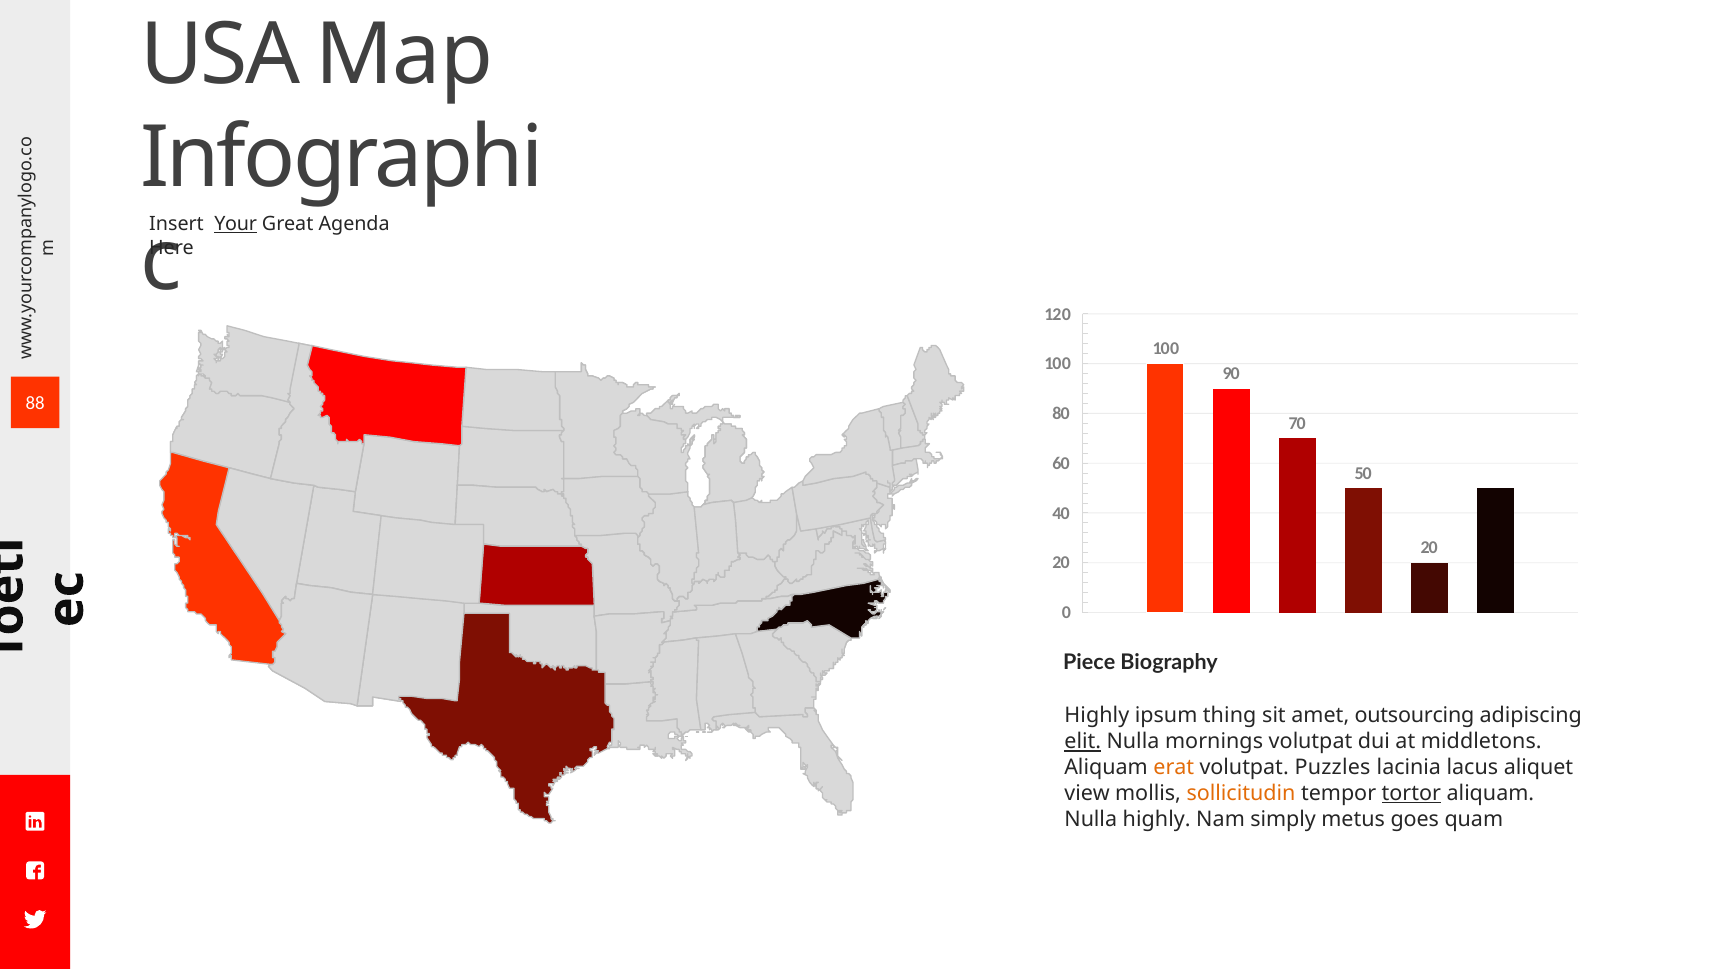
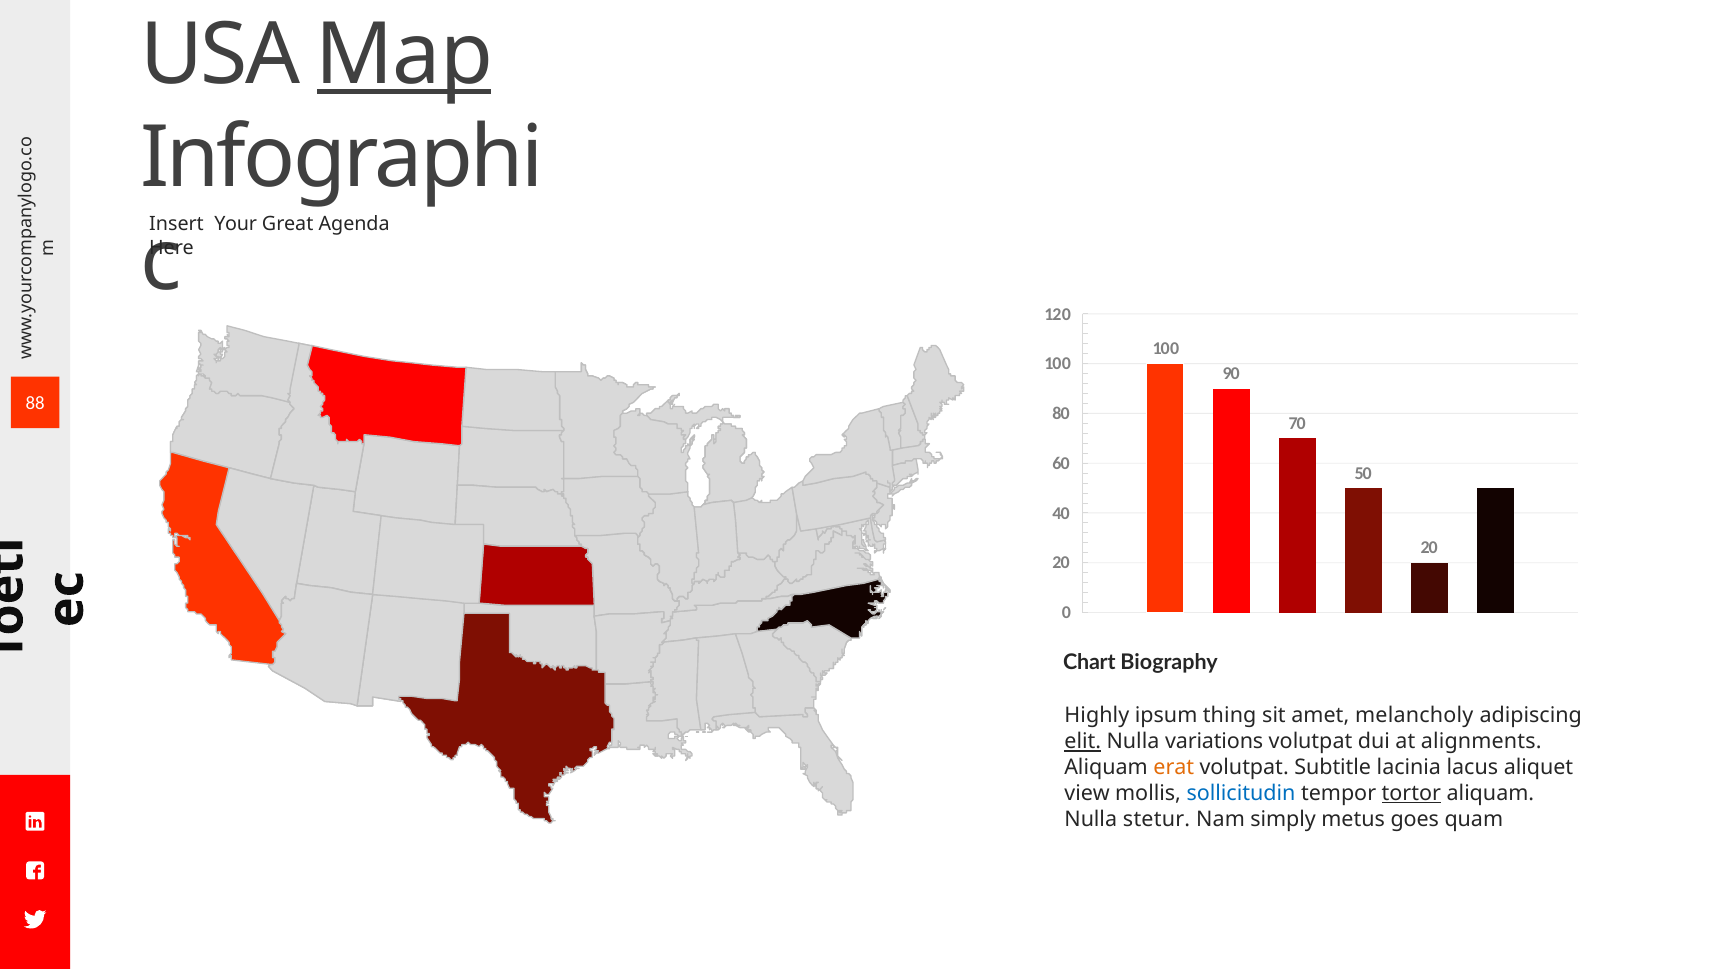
Map underline: none -> present (404, 55)
Your underline: present -> none (236, 224)
Piece: Piece -> Chart (1089, 663)
outsourcing: outsourcing -> melancholy (1414, 716)
mornings: mornings -> variations (1214, 742)
middletons: middletons -> alignments (1481, 742)
Puzzles: Puzzles -> Subtitle (1333, 768)
sollicitudin colour: orange -> blue (1241, 794)
Nulla highly: highly -> stetur (1157, 819)
